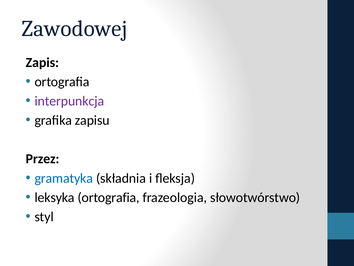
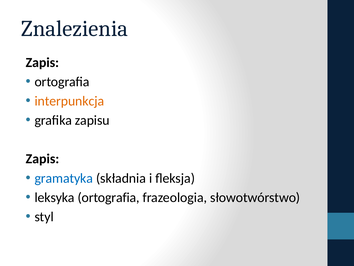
Zawodowej: Zawodowej -> Znalezienia (75, 29)
interpunkcja colour: purple -> orange (69, 101)
Przez: Przez -> Zapis (42, 159)
